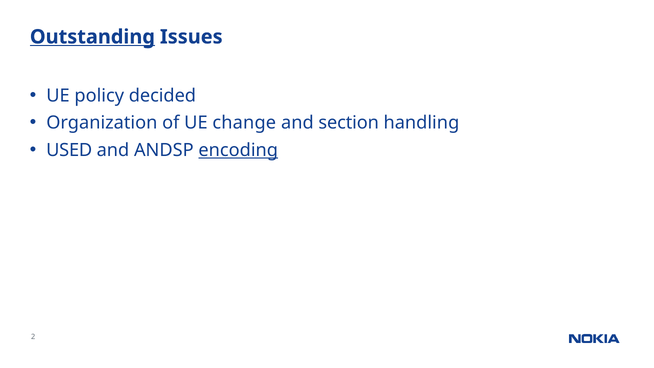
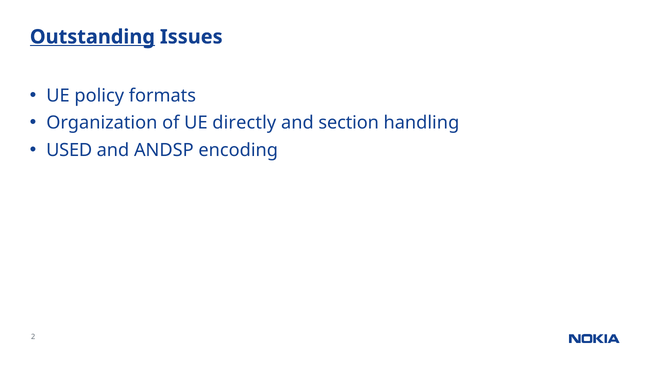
decided: decided -> formats (162, 96)
change: change -> directly (244, 123)
encoding underline: present -> none (238, 150)
